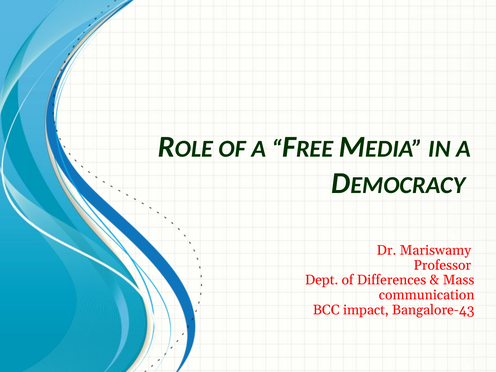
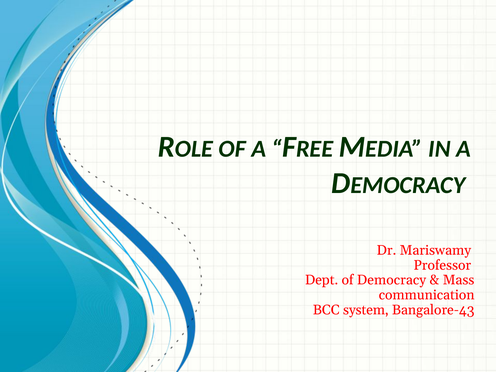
Differences: Differences -> Democracy (391, 280)
impact: impact -> system (366, 310)
